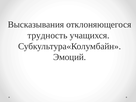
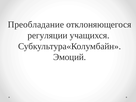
Высказывания: Высказывания -> Преобладание (36, 24)
трудность: трудность -> регуляции (47, 35)
